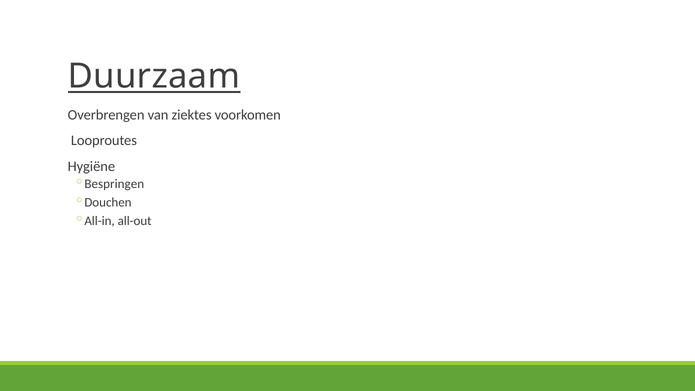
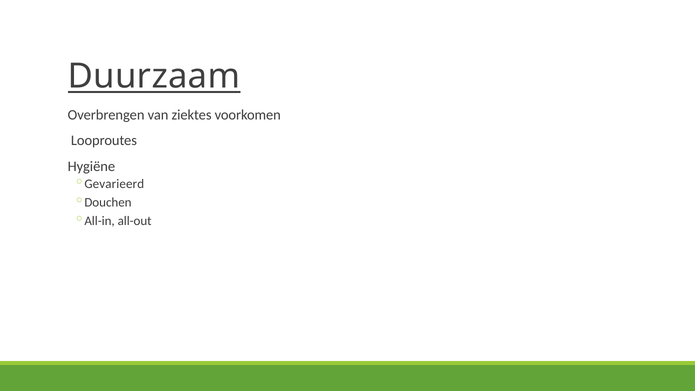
Bespringen: Bespringen -> Gevarieerd (114, 184)
